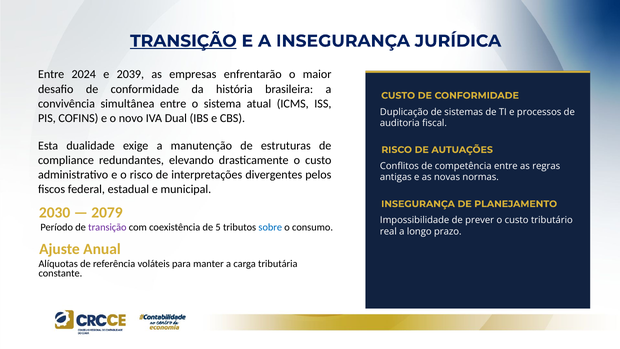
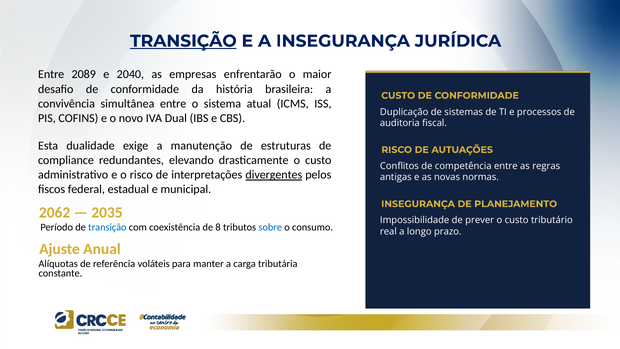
2024: 2024 -> 2089 (84, 74)
2039: 2039 -> 2040 (130, 74)
divergentes underline: none -> present (274, 175)
2030: 2030 -> 2062 (55, 213)
2079: 2079 -> 2035 (107, 213)
transição colour: purple -> blue (107, 227)
5: 5 -> 8 (218, 227)
